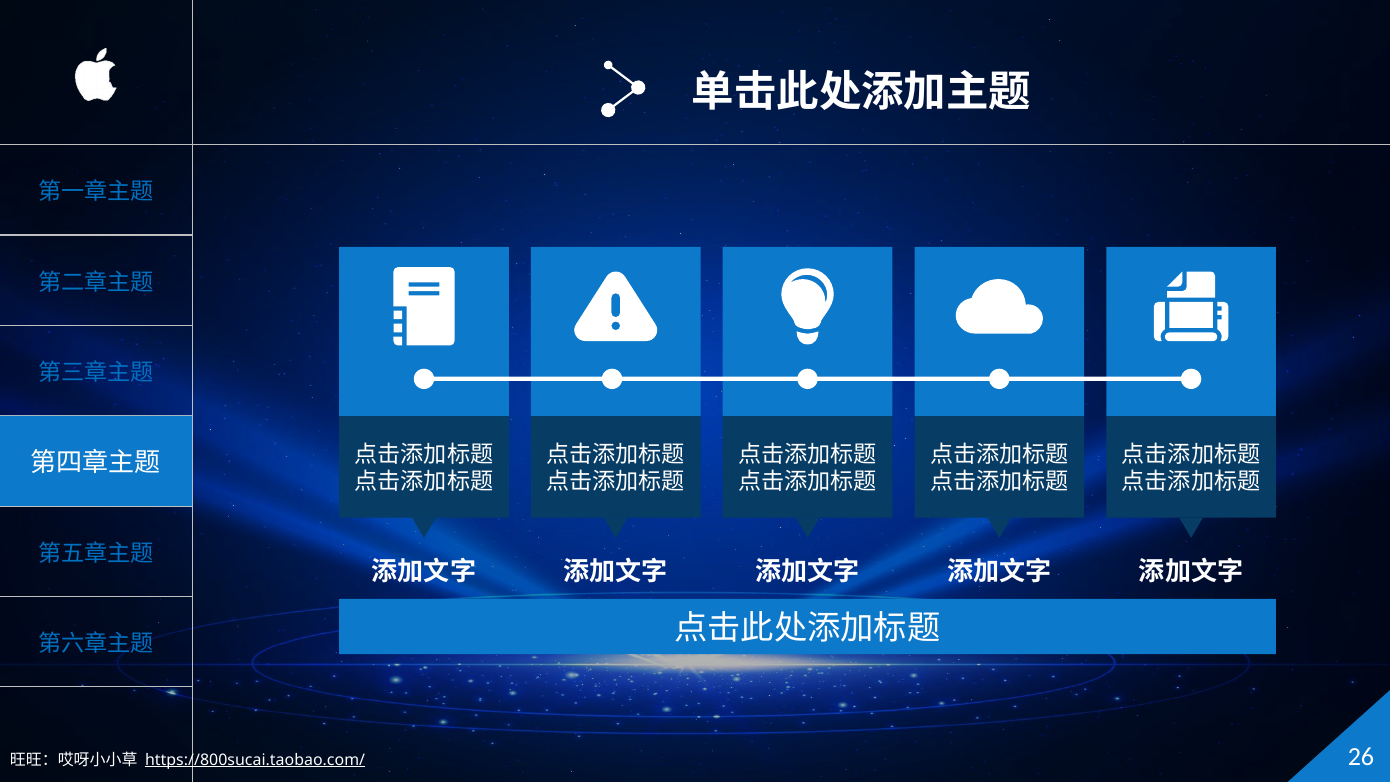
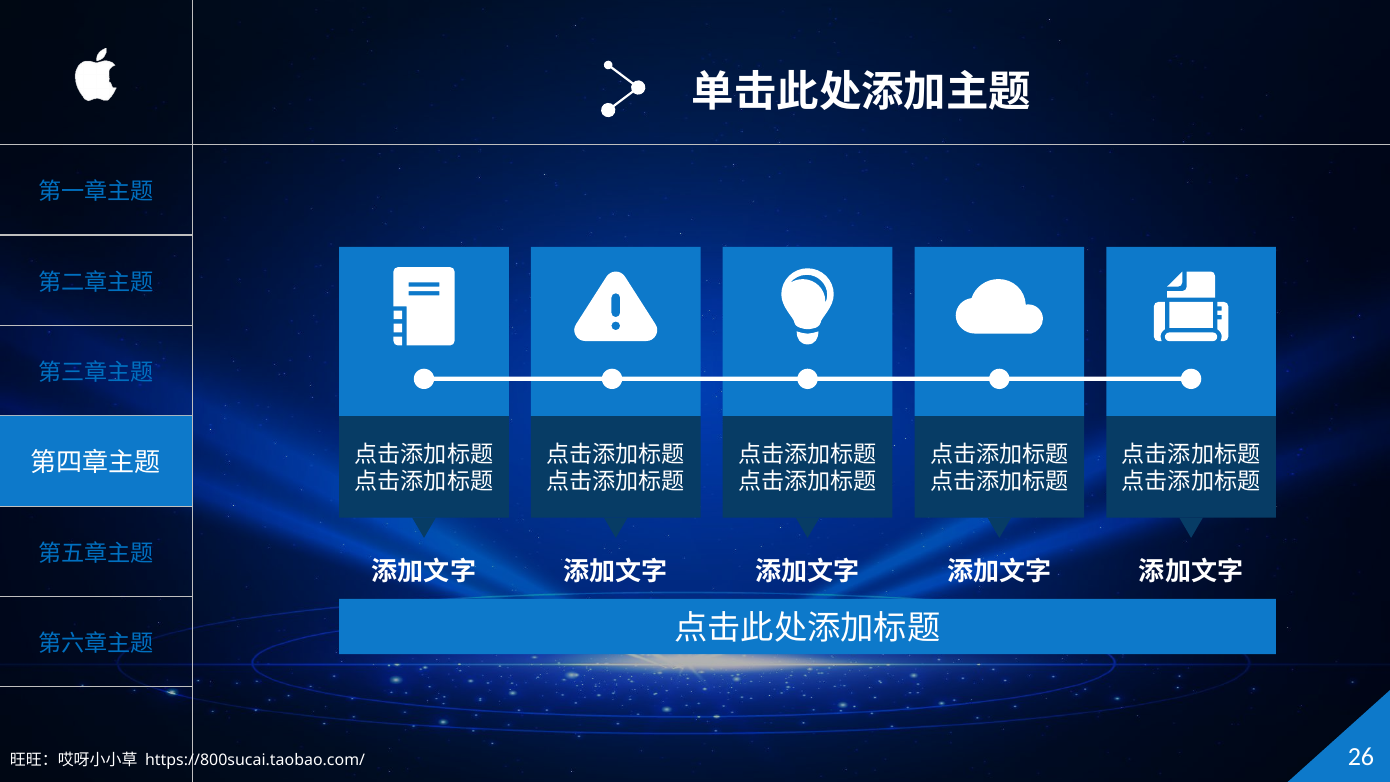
https://800sucai.taobao.com/ underline: present -> none (255, 760)
